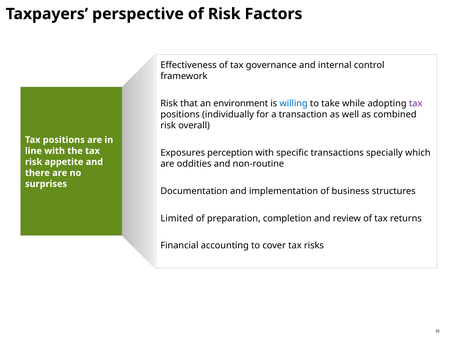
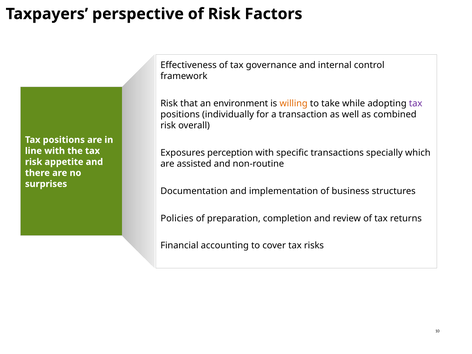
willing colour: blue -> orange (294, 103)
oddities: oddities -> assisted (194, 164)
Limited: Limited -> Policies (177, 218)
